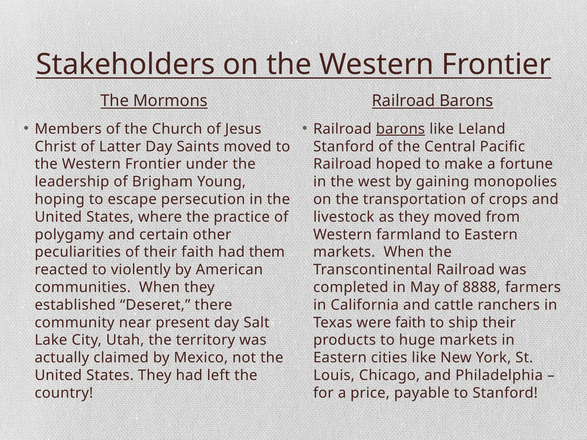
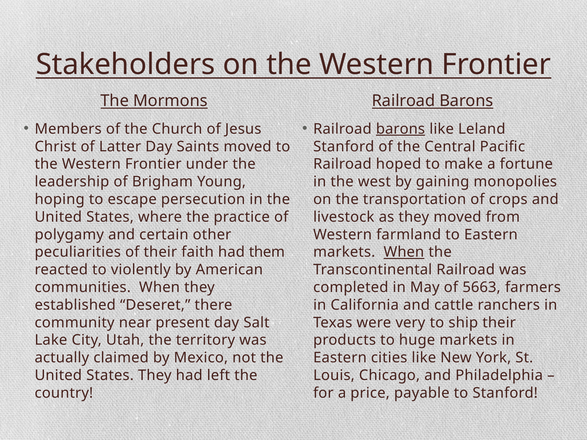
When underline: none -> present (404, 252)
8888: 8888 -> 5663 (482, 287)
were faith: faith -> very (410, 323)
